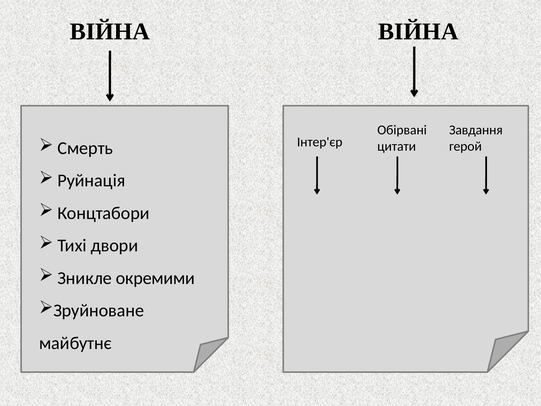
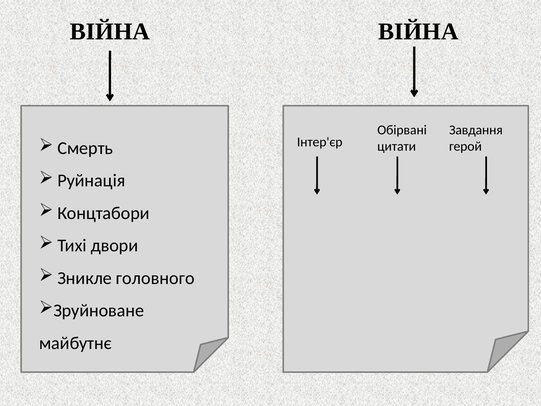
окремими: окремими -> головного (155, 278)
